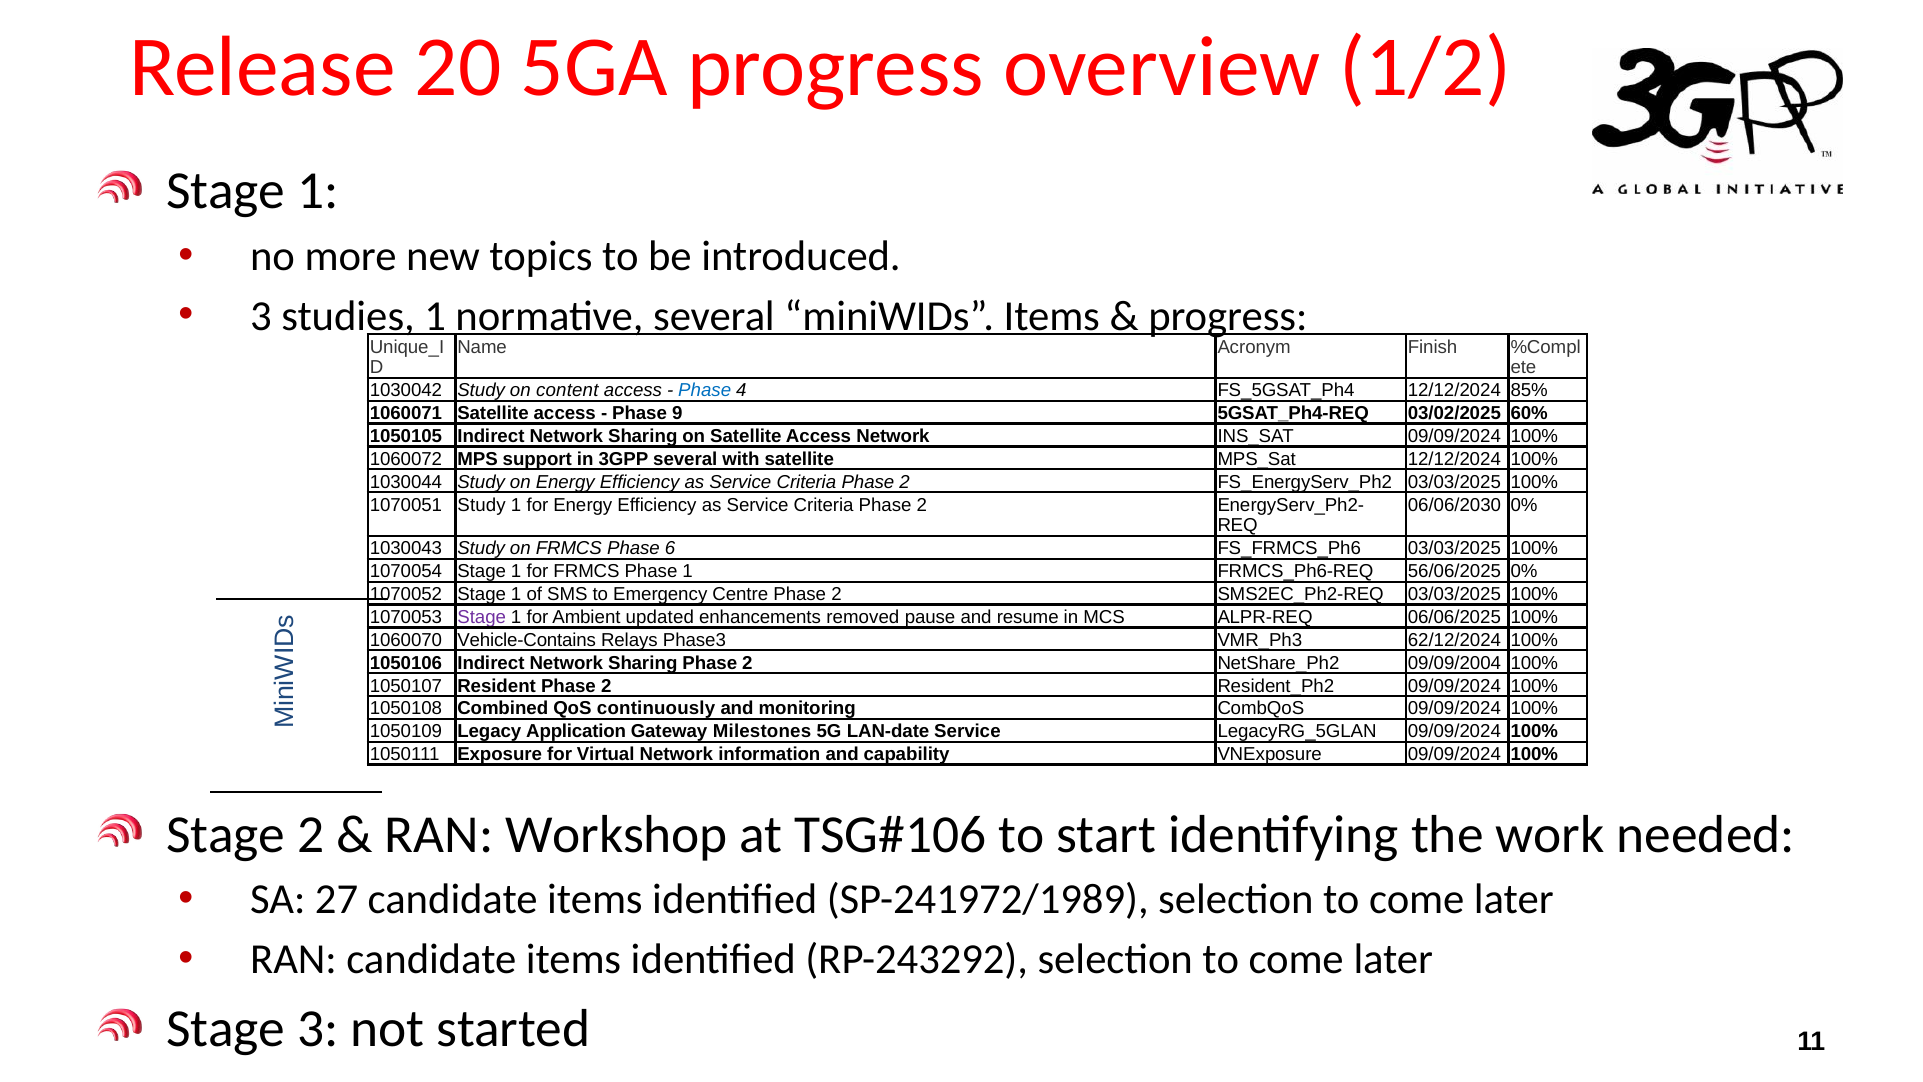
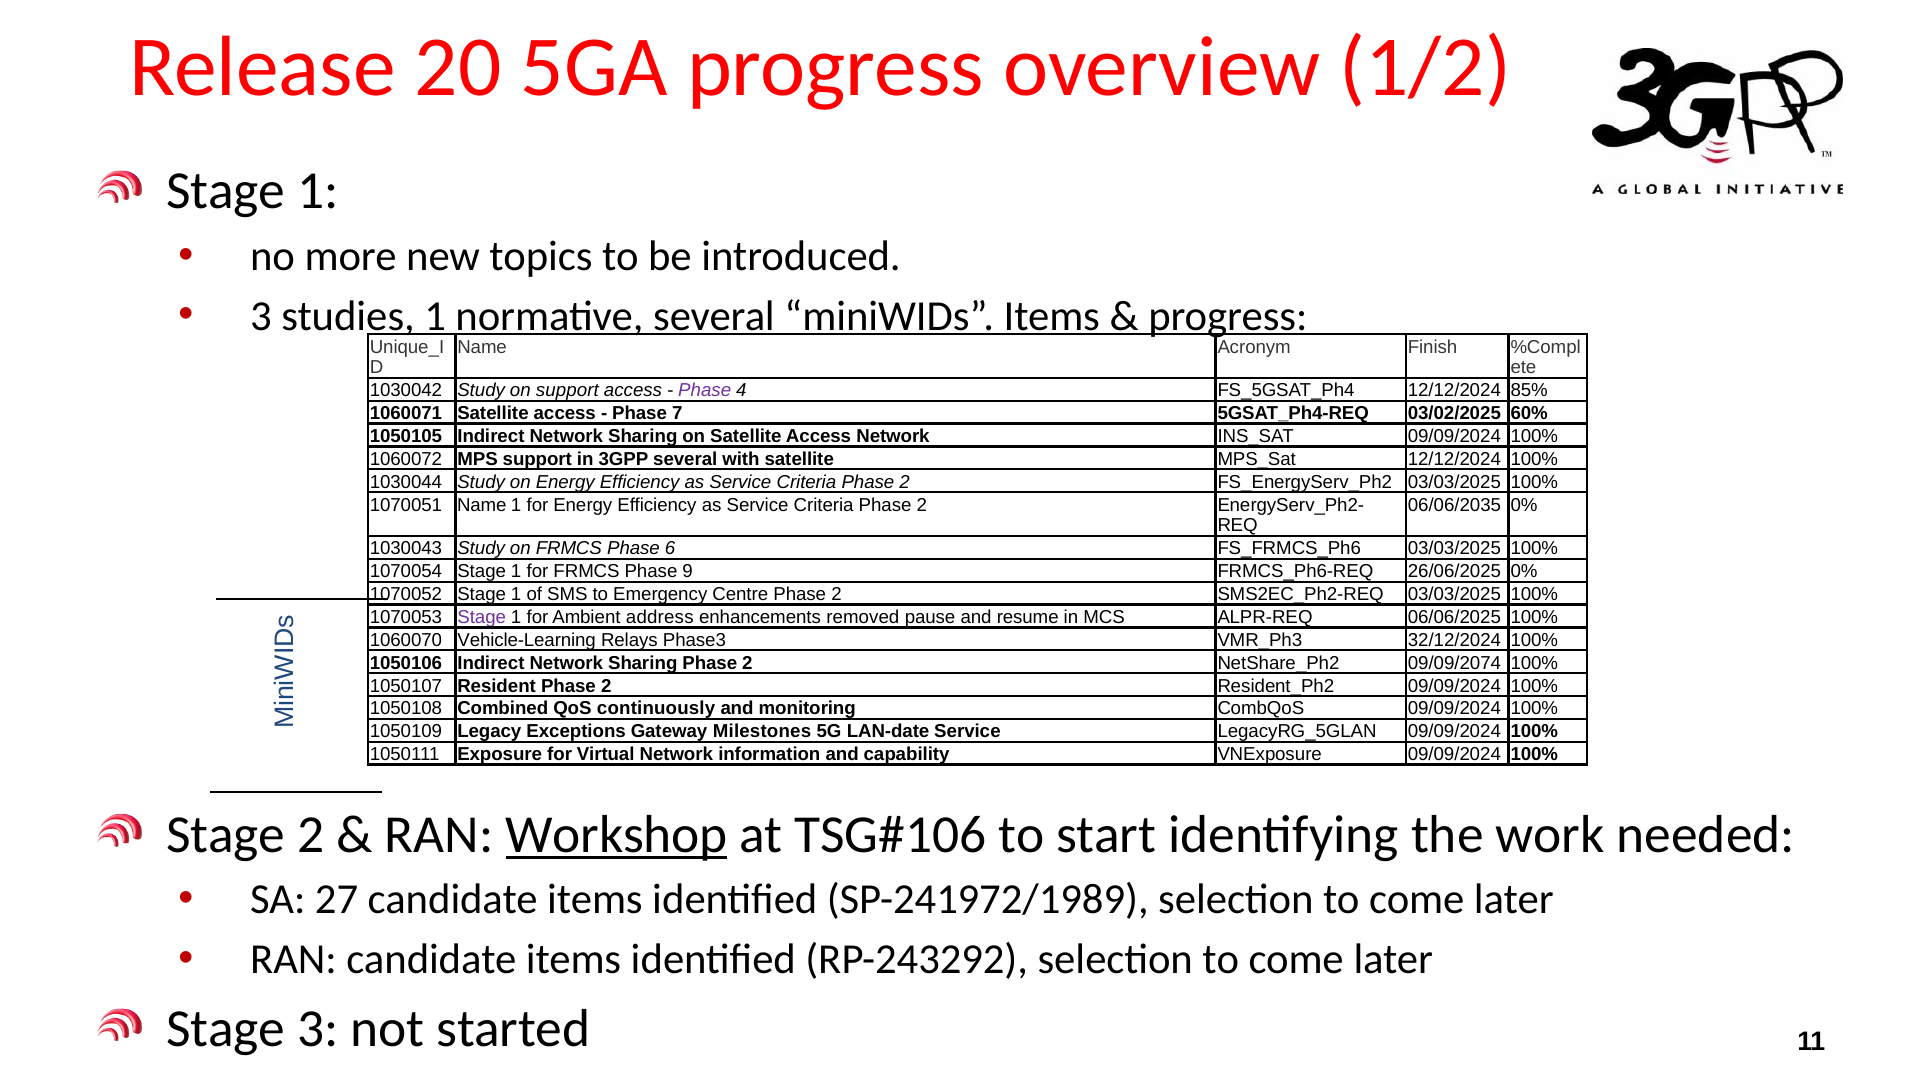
on content: content -> support (567, 391)
Phase colour: blue -> purple (705, 391)
9: 9 -> 7 (677, 413)
1070051 Study: Study -> Name (482, 505)
06/06/2030: 06/06/2030 -> 06/06/2035 (1454, 505)
Phase 1: 1 -> 9 (688, 571)
56/06/2025: 56/06/2025 -> 26/06/2025 (1454, 571)
updated: updated -> address (660, 617)
Vehicle-Contains: Vehicle-Contains -> Vehicle-Learning (527, 640)
62/12/2024: 62/12/2024 -> 32/12/2024 (1454, 640)
09/09/2004: 09/09/2004 -> 09/09/2074 (1454, 663)
Application: Application -> Exceptions (576, 731)
Workshop underline: none -> present (617, 834)
